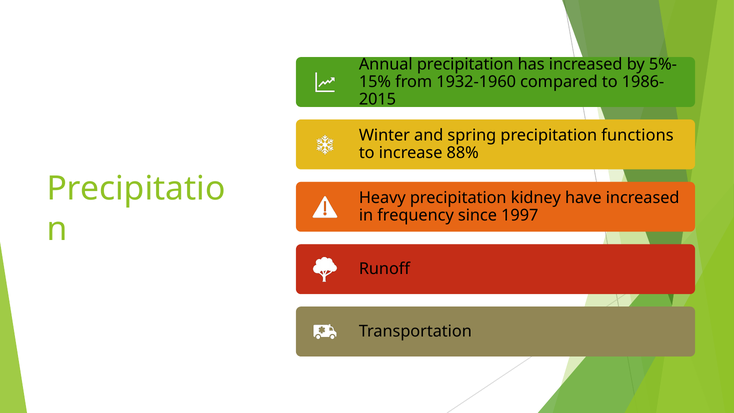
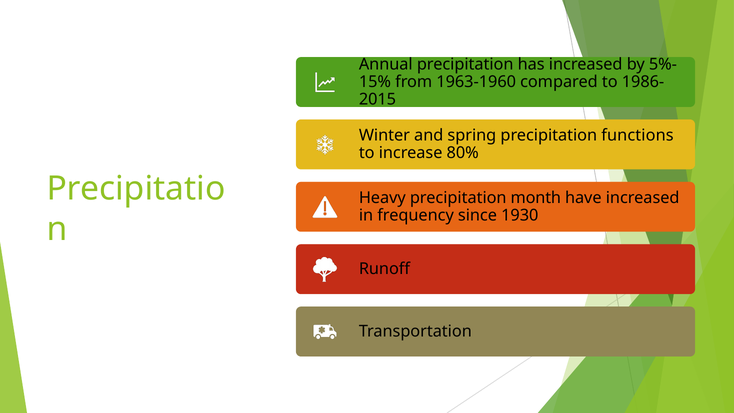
1932-1960: 1932-1960 -> 1963-1960 (476, 82)
88%: 88% -> 80% (463, 153)
kidney: kidney -> month (536, 198)
1997: 1997 -> 1930 (520, 215)
